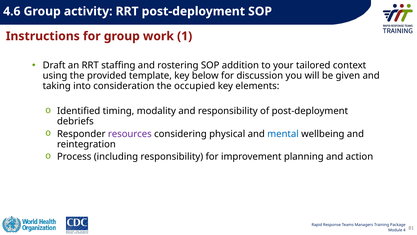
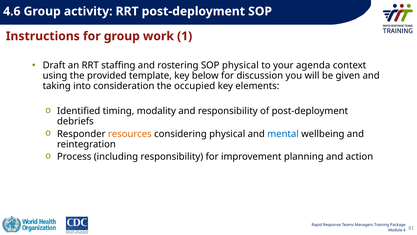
SOP addition: addition -> physical (240, 65)
tailored: tailored -> agenda (313, 65)
resources colour: purple -> orange (130, 134)
